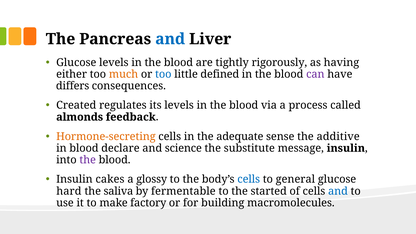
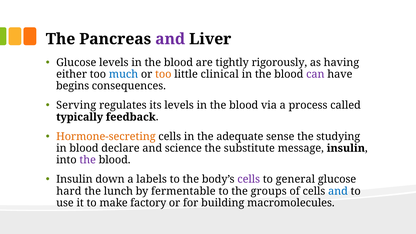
and colour: blue -> purple (170, 39)
much colour: orange -> blue (124, 74)
too colour: blue -> orange (163, 74)
defined: defined -> clinical (220, 74)
differs: differs -> begins (73, 86)
Created: Created -> Serving (76, 105)
almonds: almonds -> typically (80, 117)
additive: additive -> studying (338, 137)
cakes: cakes -> down (110, 179)
glossy: glossy -> labels (152, 179)
cells colour: blue -> purple (249, 179)
saliva: saliva -> lunch (118, 191)
started: started -> groups (269, 191)
